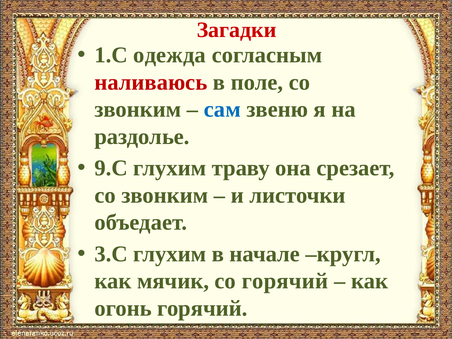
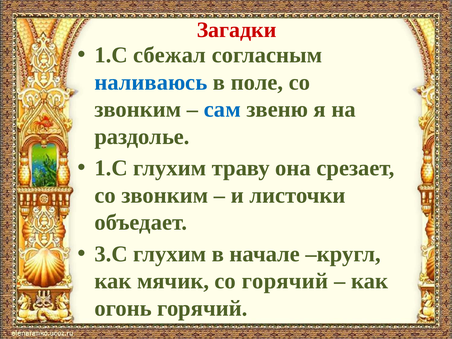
одежда: одежда -> сбежал (170, 55)
наливаюсь colour: red -> blue (151, 82)
9.С: 9.С -> 1.С (111, 168)
